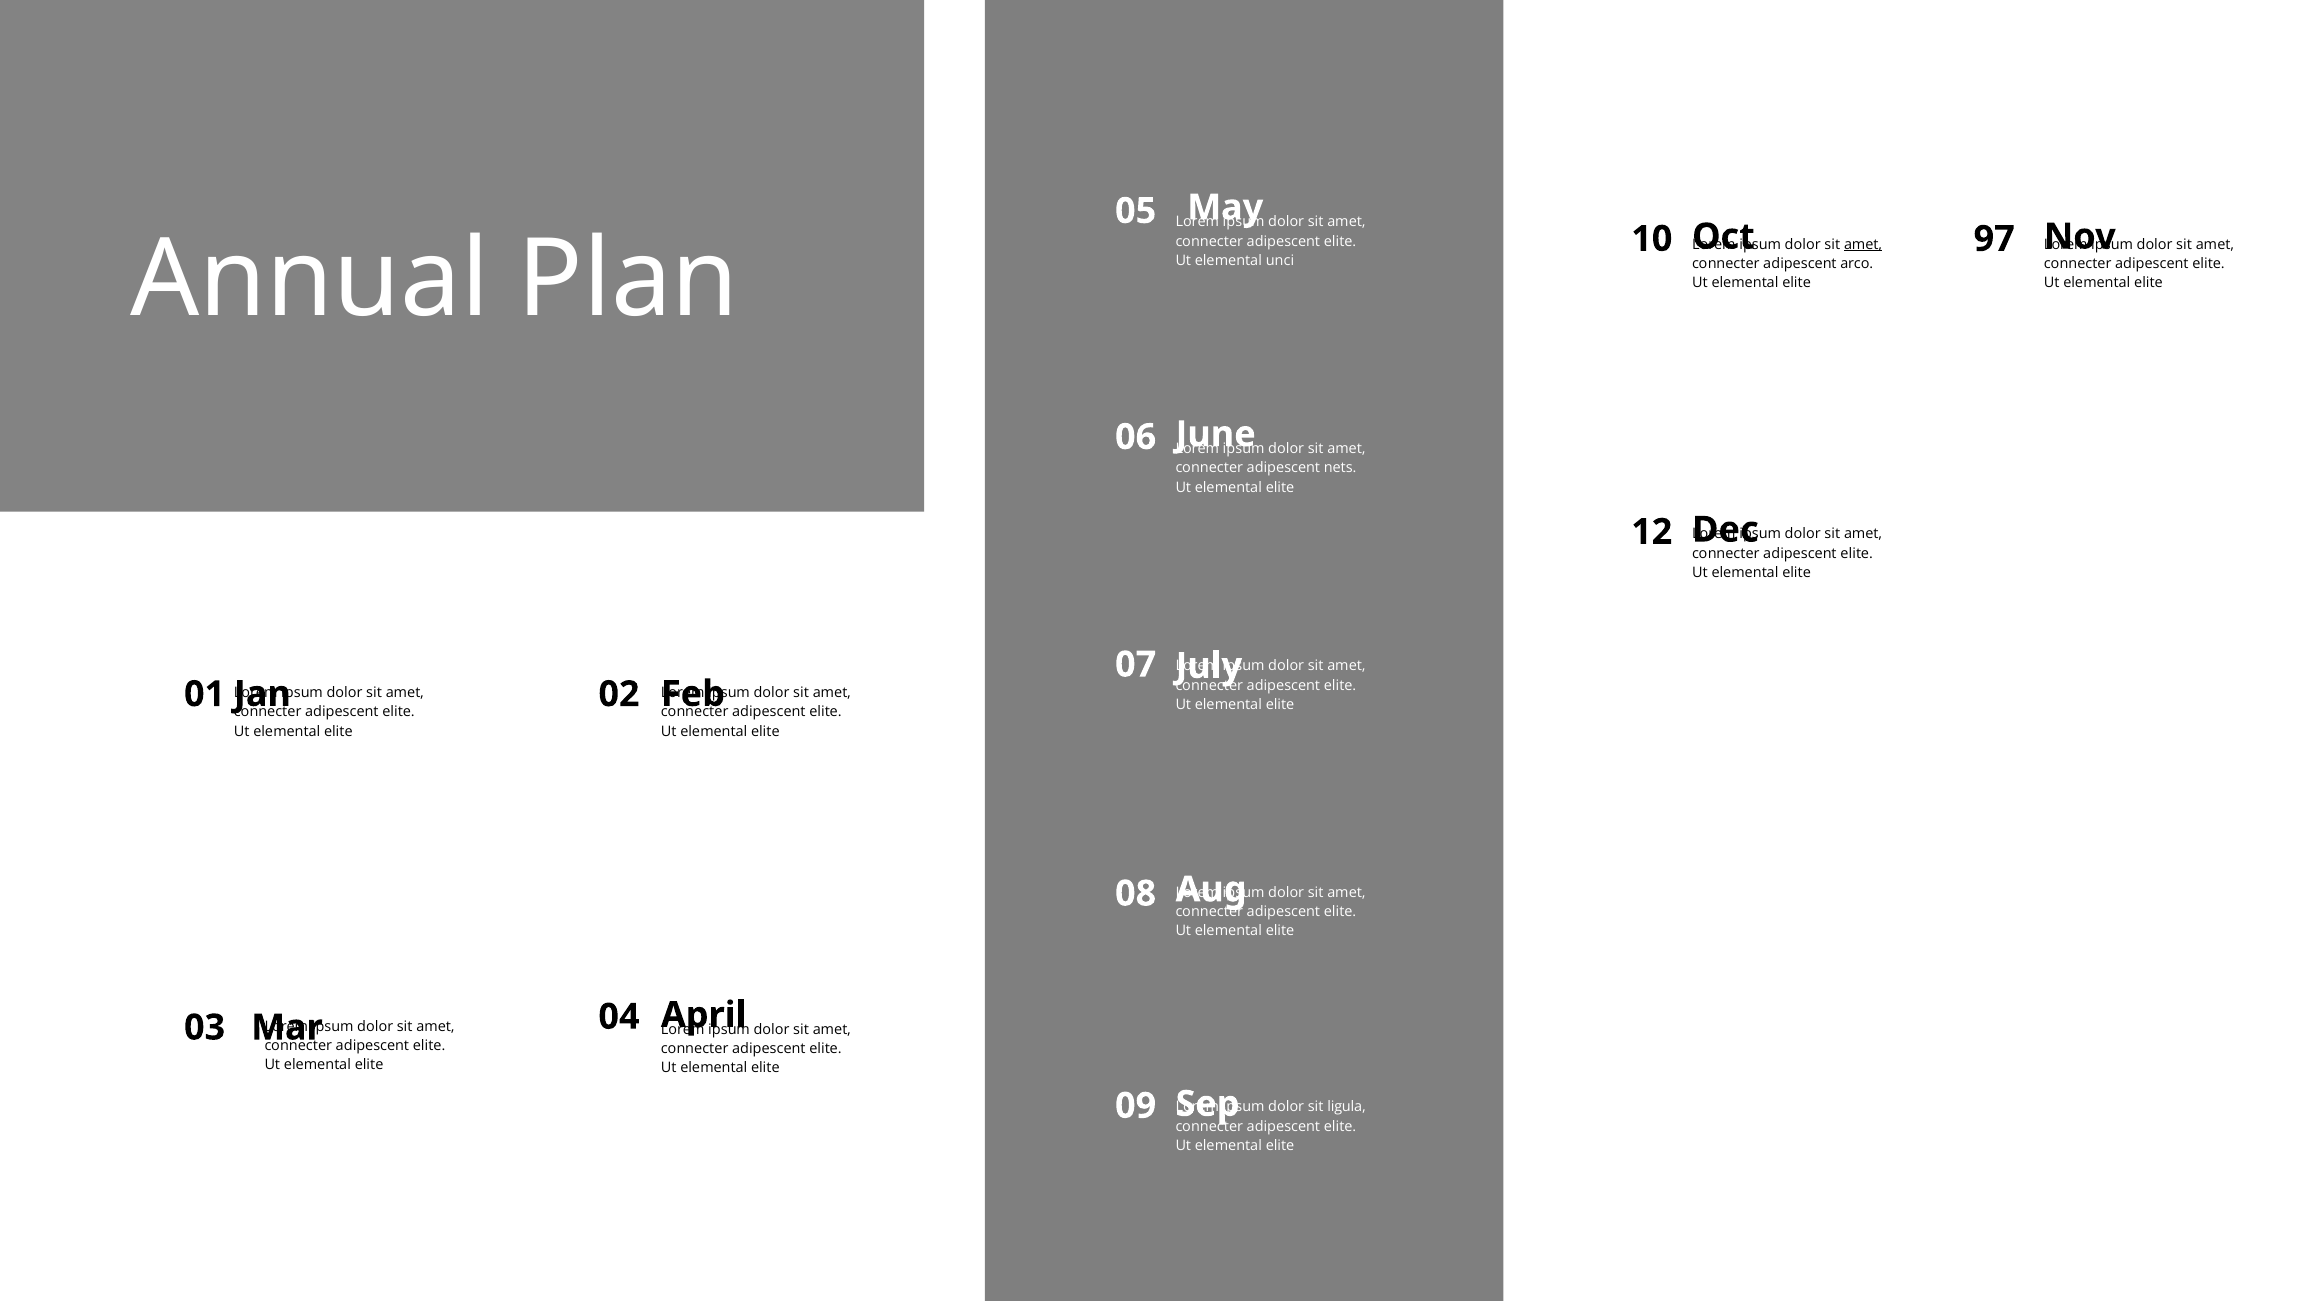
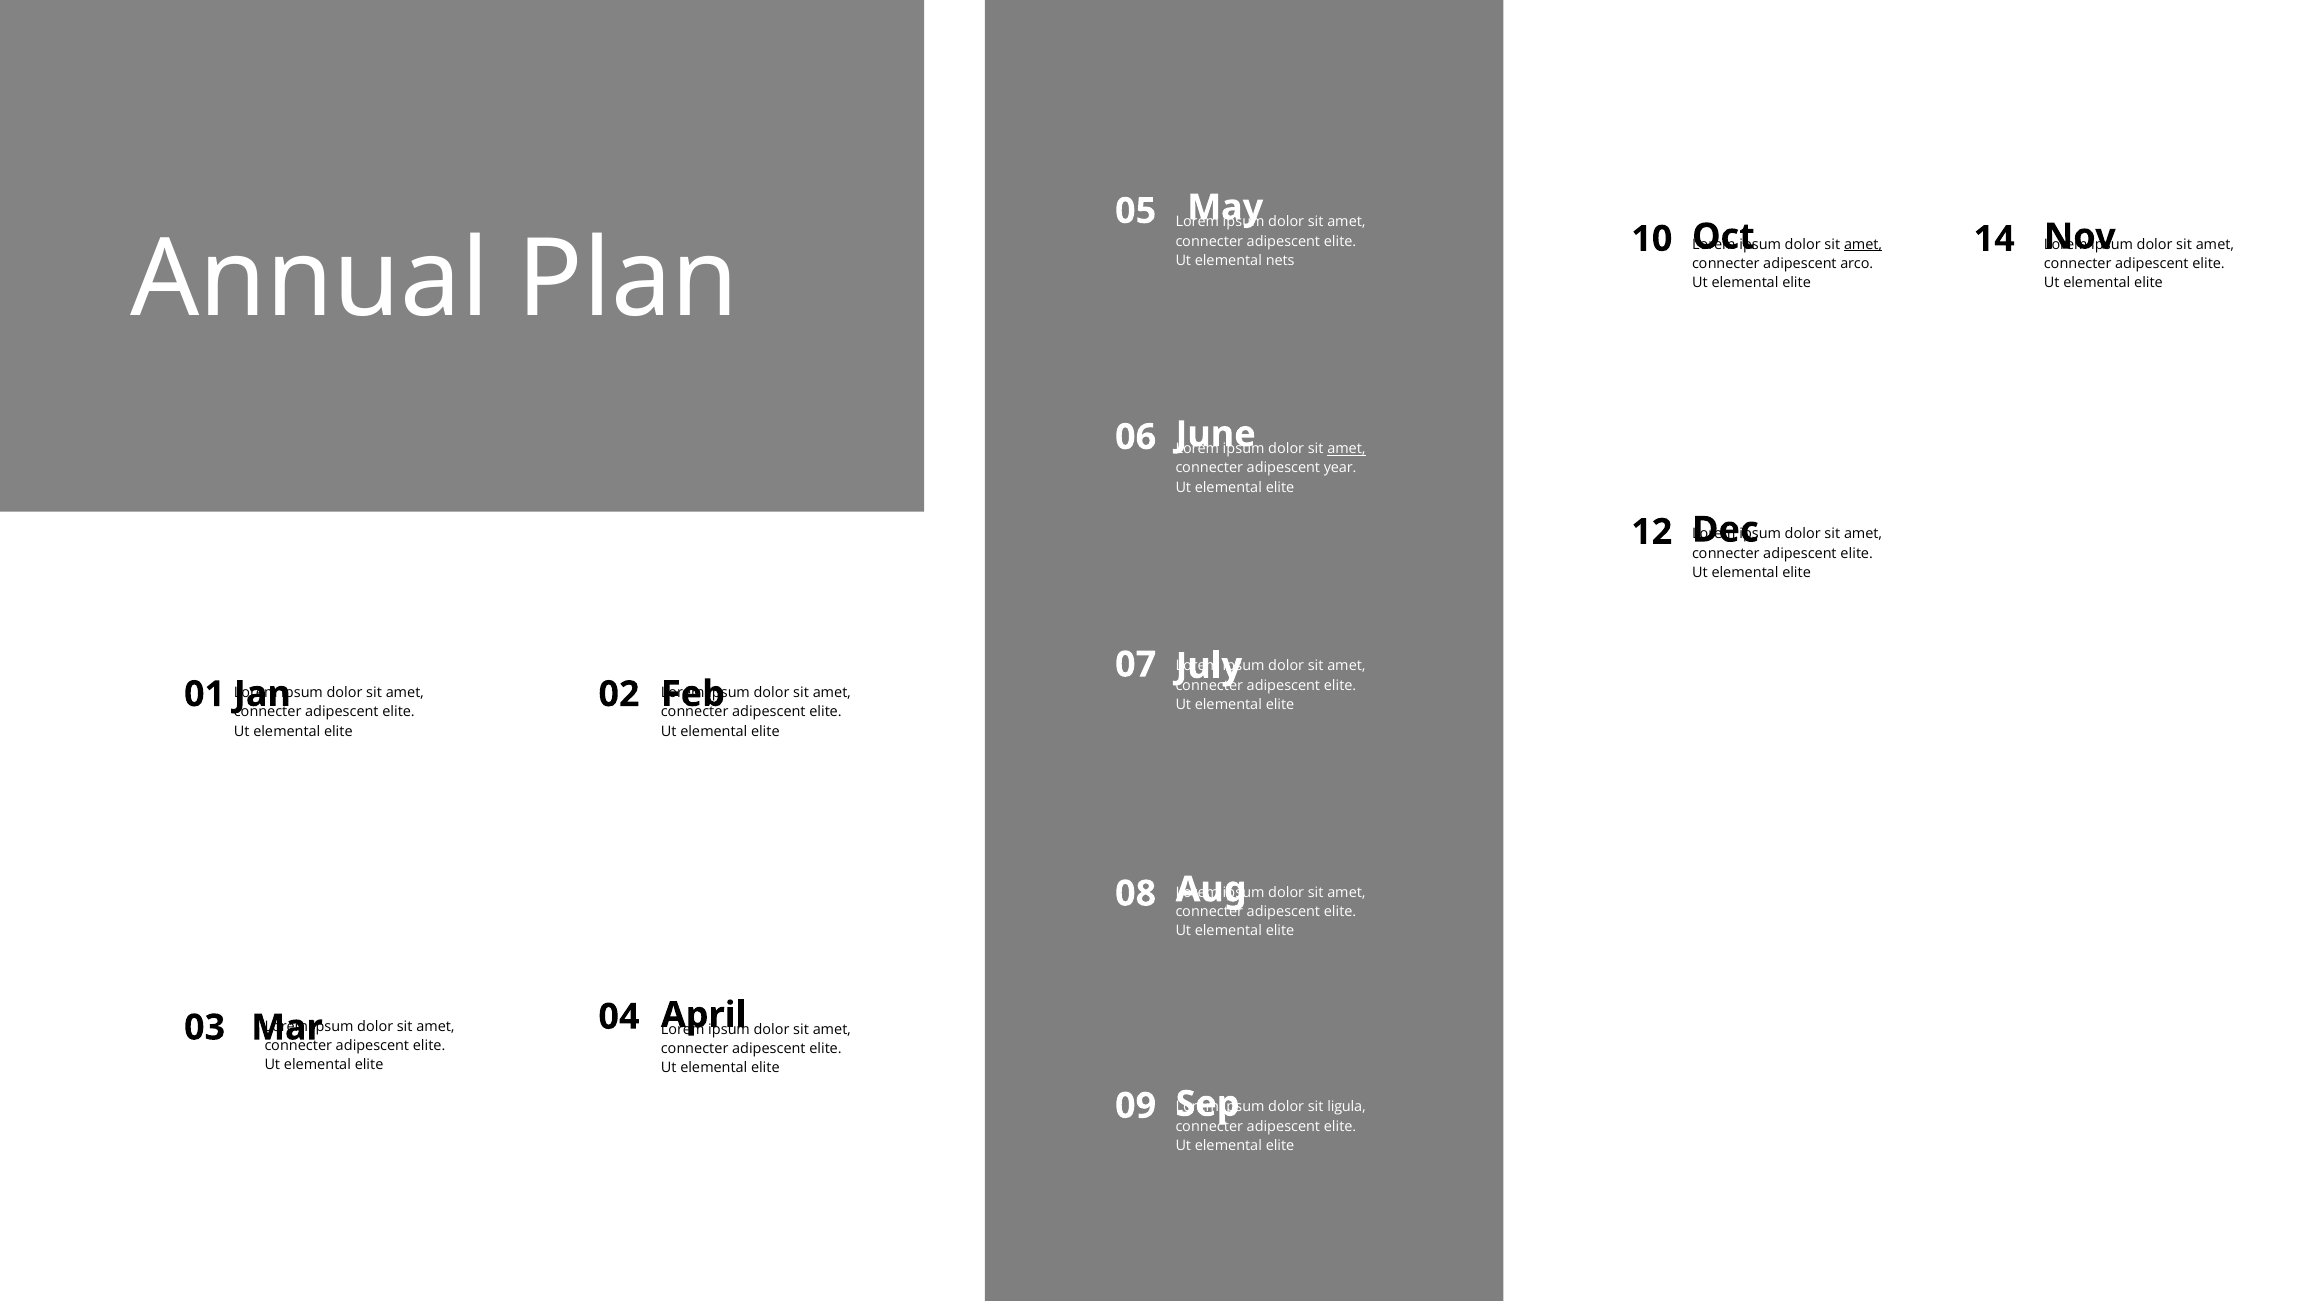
97: 97 -> 14 (1994, 239)
unci: unci -> nets (1280, 261)
amet underline: none -> present (1347, 449)
nets: nets -> year (1340, 468)
